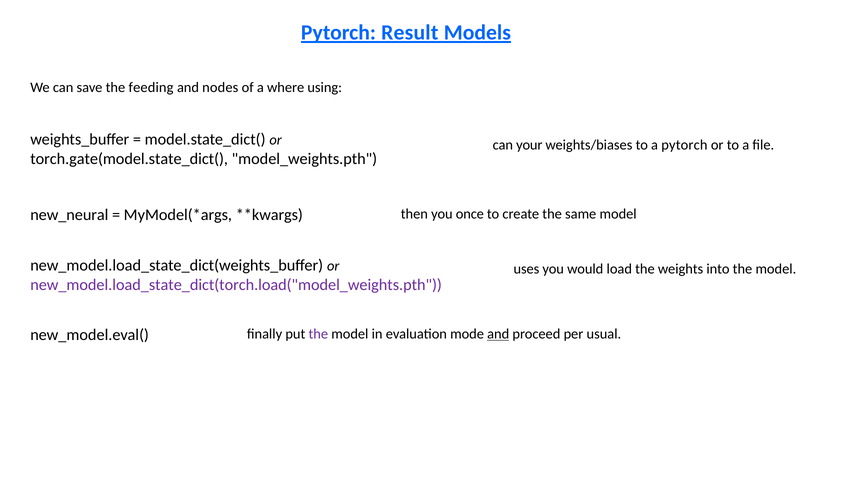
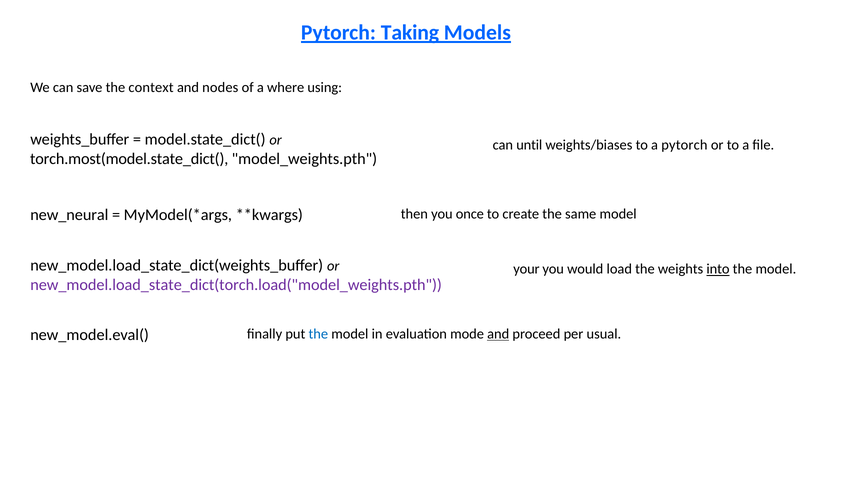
Result: Result -> Taking (410, 33)
feeding: feeding -> context (151, 87)
your: your -> until (529, 145)
torch.gate(model.state_dict(: torch.gate(model.state_dict( -> torch.most(model.state_dict( (129, 159)
uses: uses -> your (526, 269)
into underline: none -> present (718, 269)
the colour: purple -> blue (318, 334)
